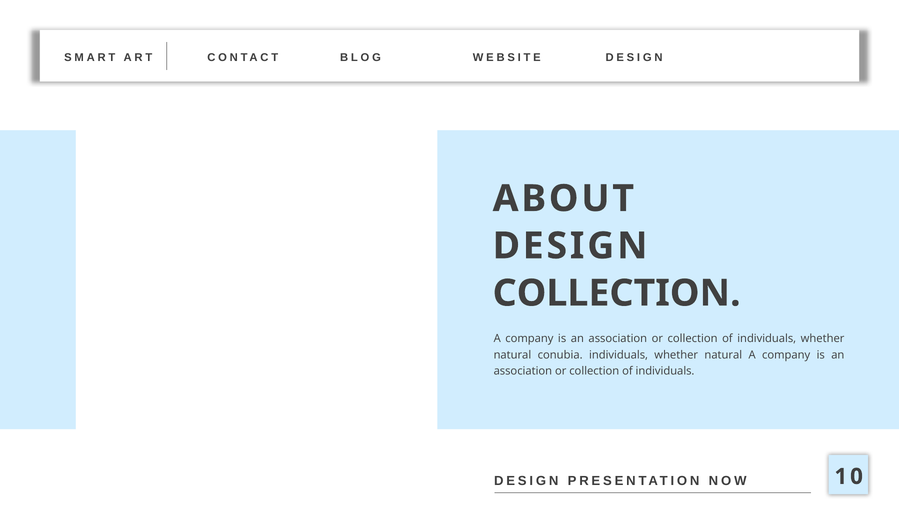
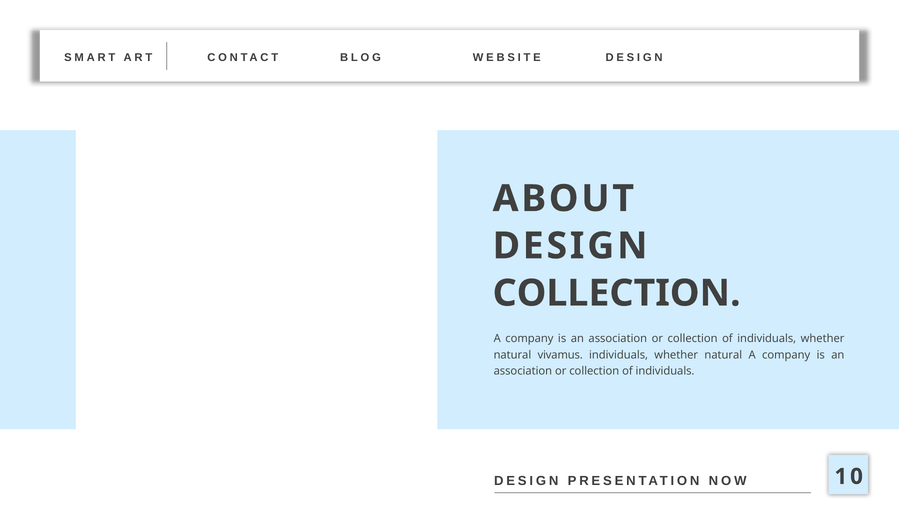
conubia: conubia -> vivamus (560, 355)
